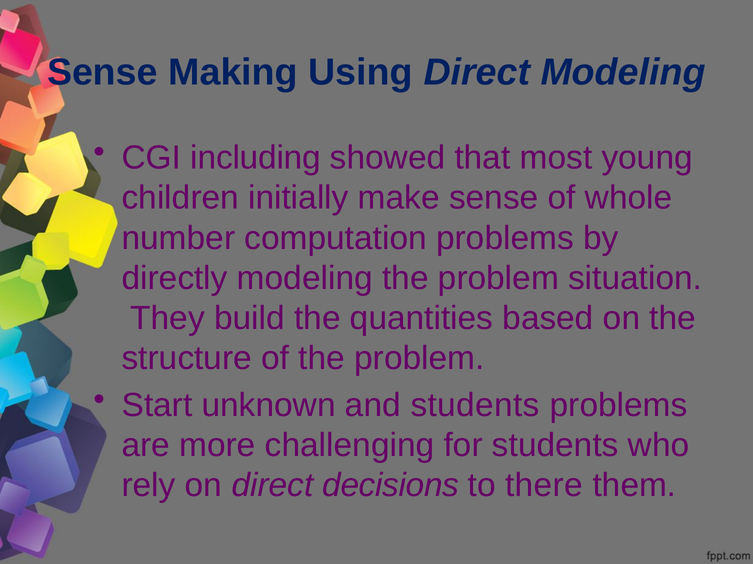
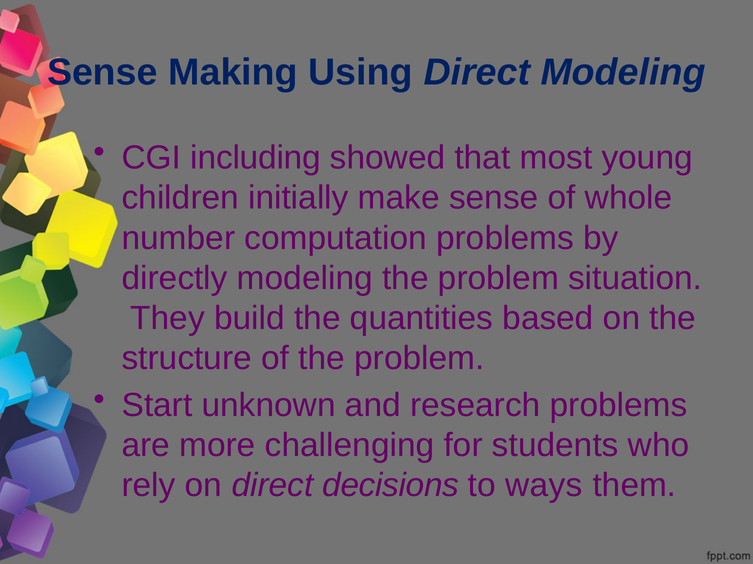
and students: students -> research (475, 406)
there: there -> ways (544, 486)
